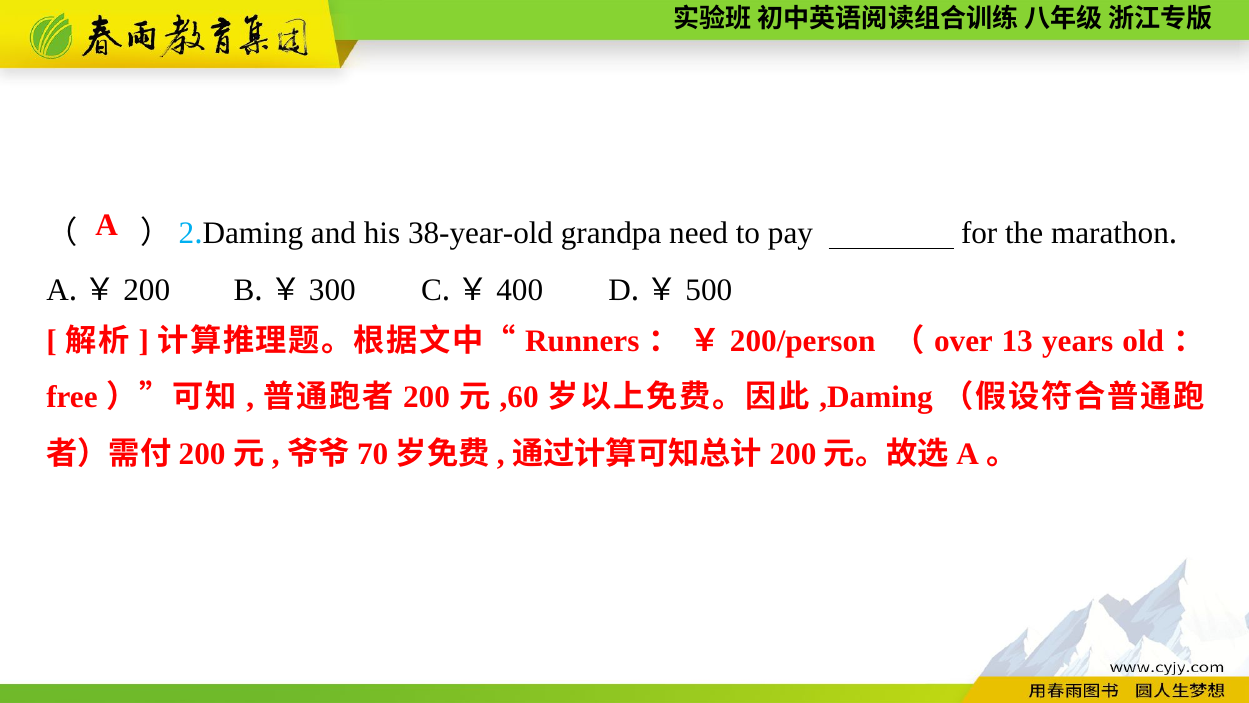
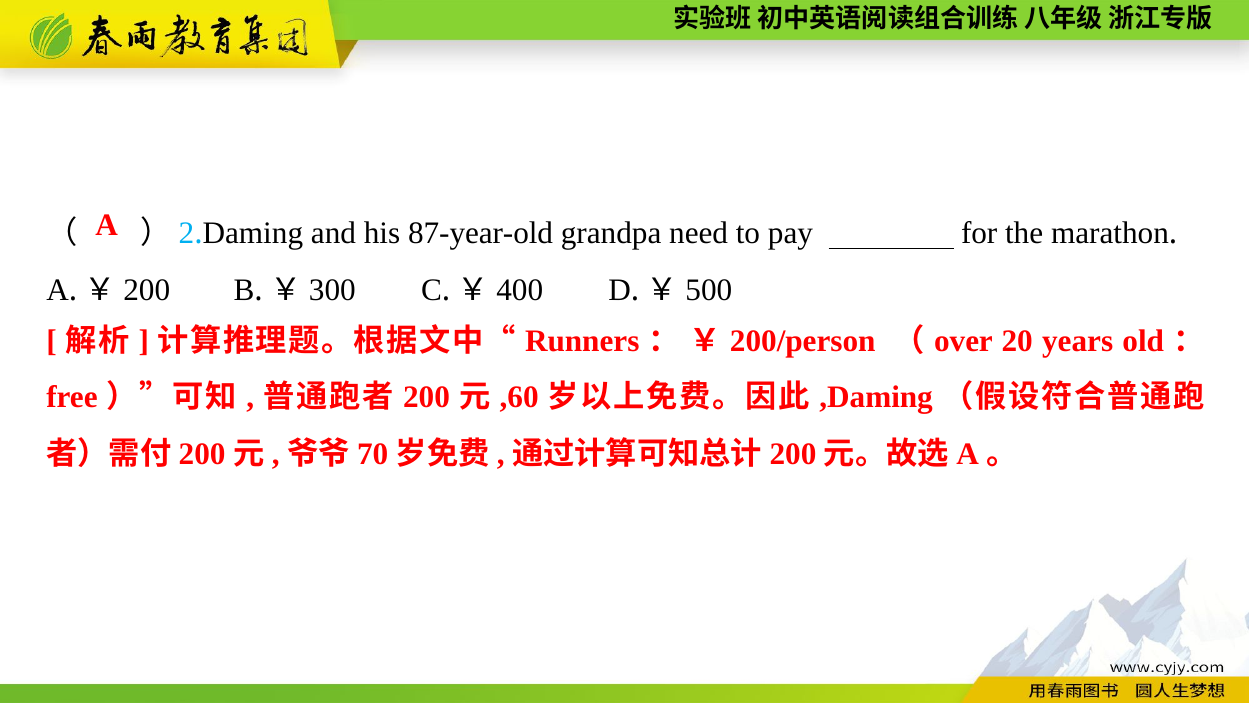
38-year-old: 38-year-old -> 87-year-old (481, 234)
13: 13 -> 20 (1017, 341)
